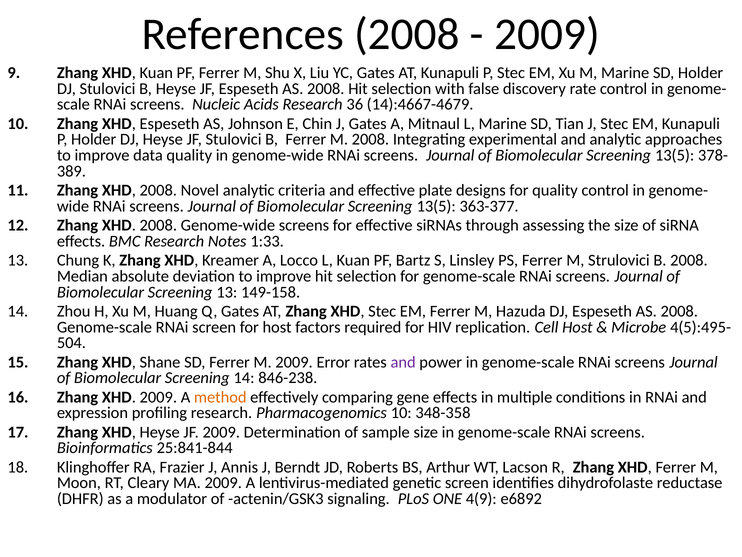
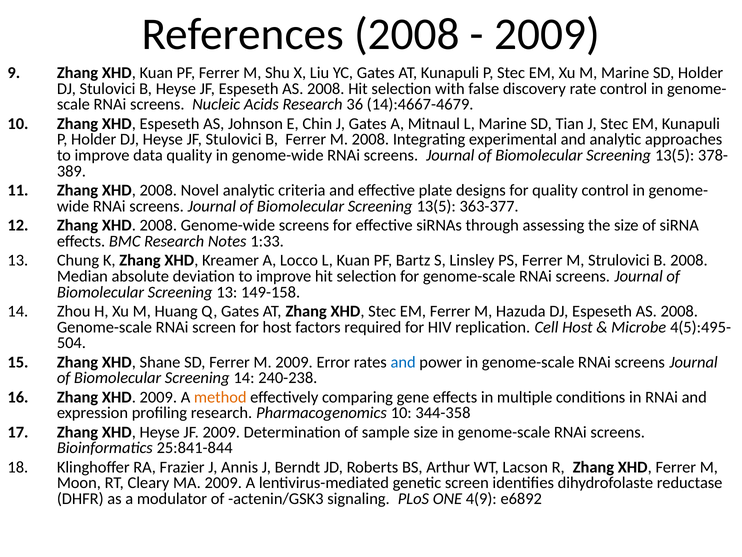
and colour: purple -> blue (403, 362)
846-238: 846-238 -> 240-238 (288, 378)
348-358: 348-358 -> 344-358 (443, 413)
